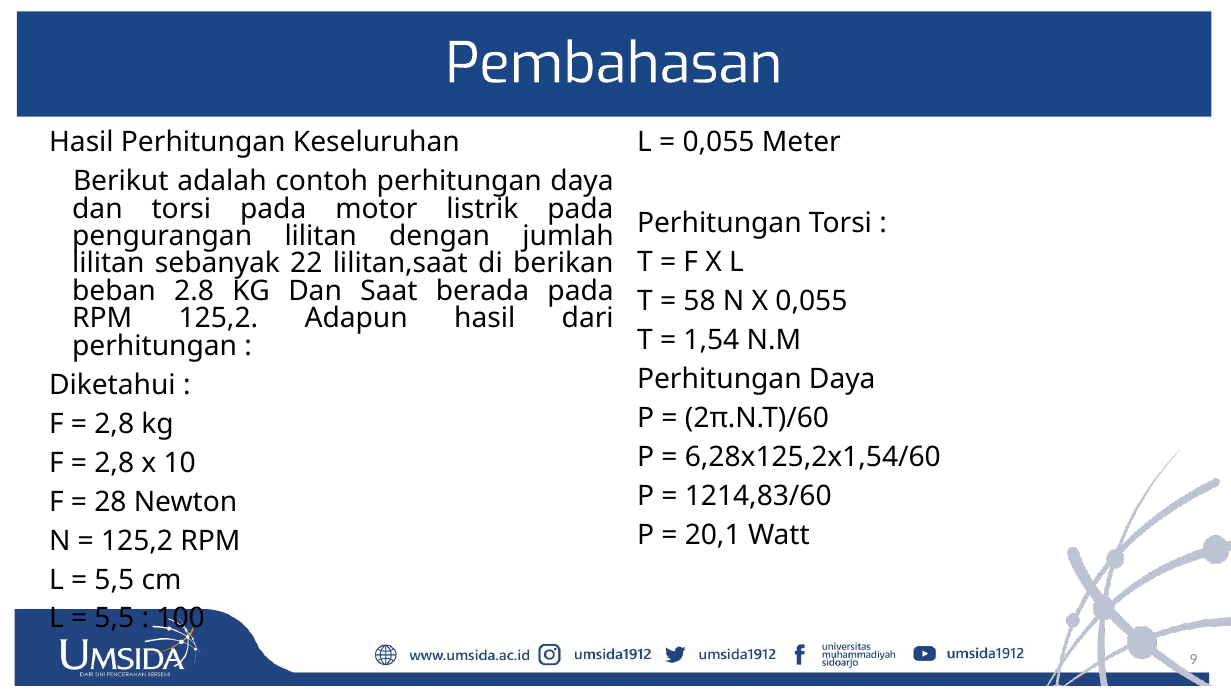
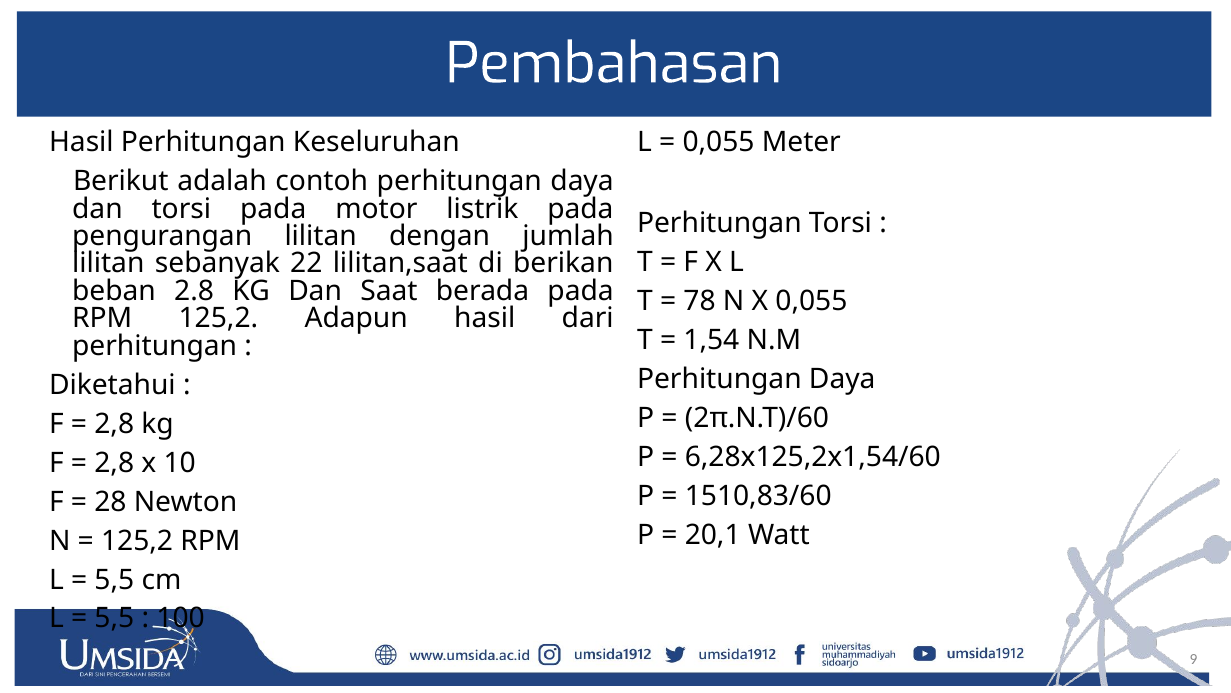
58: 58 -> 78 (700, 301)
1214,83/60: 1214,83/60 -> 1510,83/60 (758, 496)
